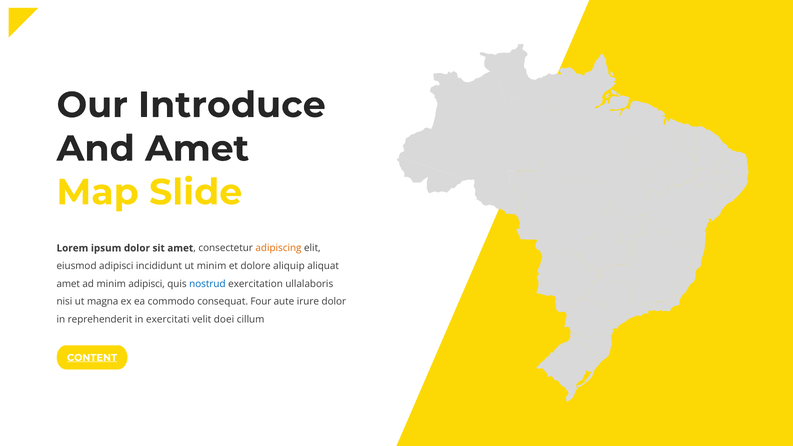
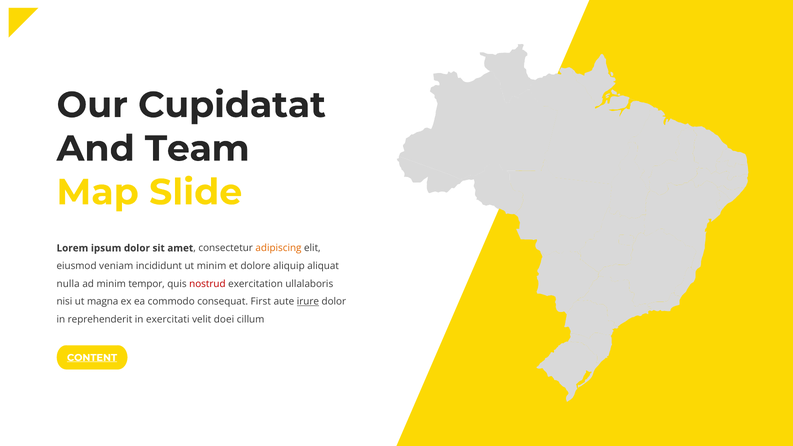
Introduce: Introduce -> Cupidatat (232, 105)
And Amet: Amet -> Team (197, 149)
eiusmod adipisci: adipisci -> veniam (116, 266)
amet: amet -> nulla (68, 284)
minim adipisci: adipisci -> tempor (147, 284)
nostrud colour: blue -> red (207, 284)
Four: Four -> First (261, 302)
irure underline: none -> present (308, 302)
